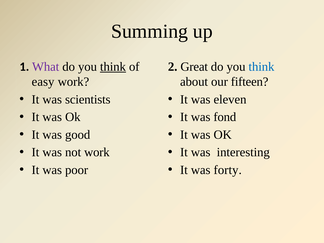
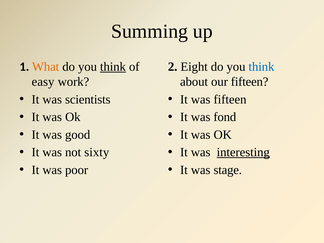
Great: Great -> Eight (194, 67)
What colour: purple -> orange (46, 67)
was eleven: eleven -> fifteen (230, 99)
not work: work -> sixty (97, 152)
interesting underline: none -> present (243, 152)
forty: forty -> stage (228, 170)
